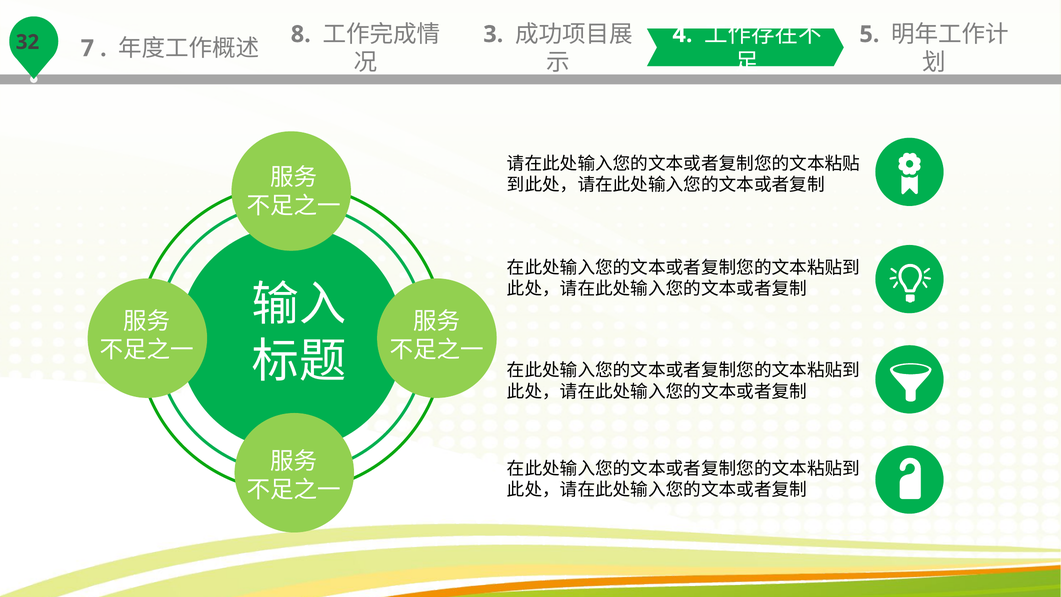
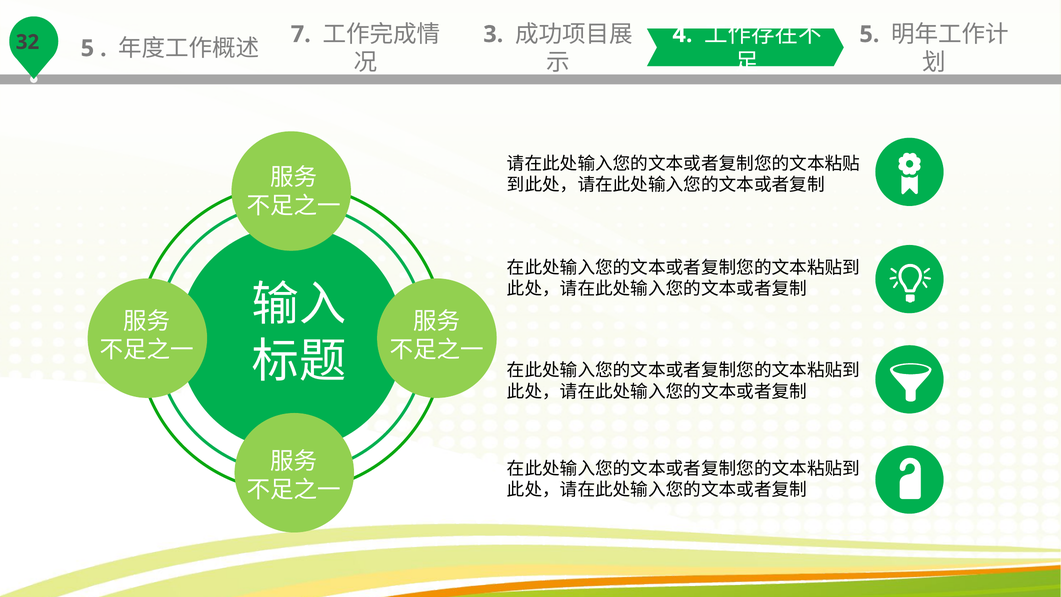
7: 7 -> 5 (87, 48)
8: 8 -> 7 (301, 34)
